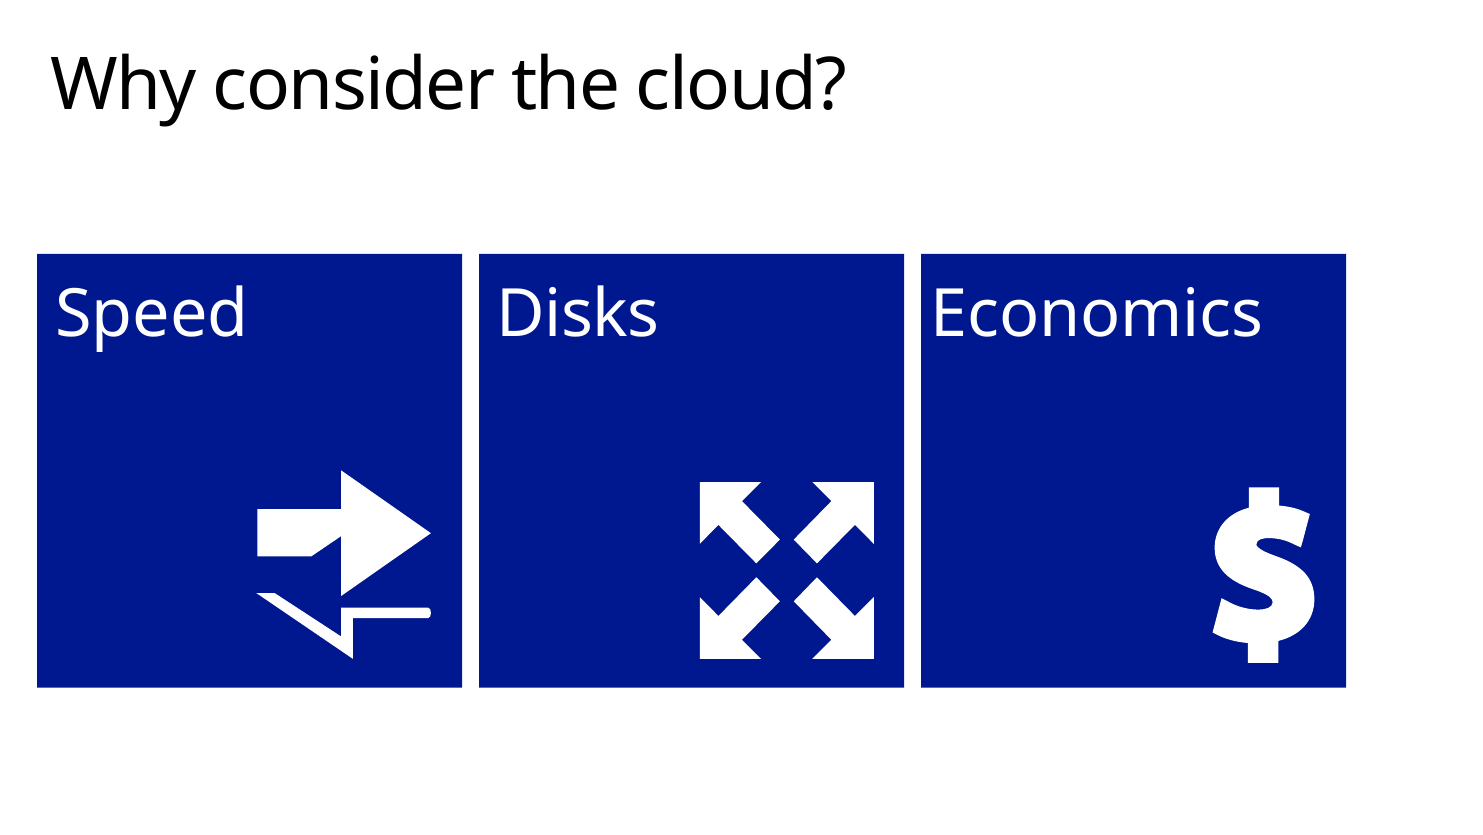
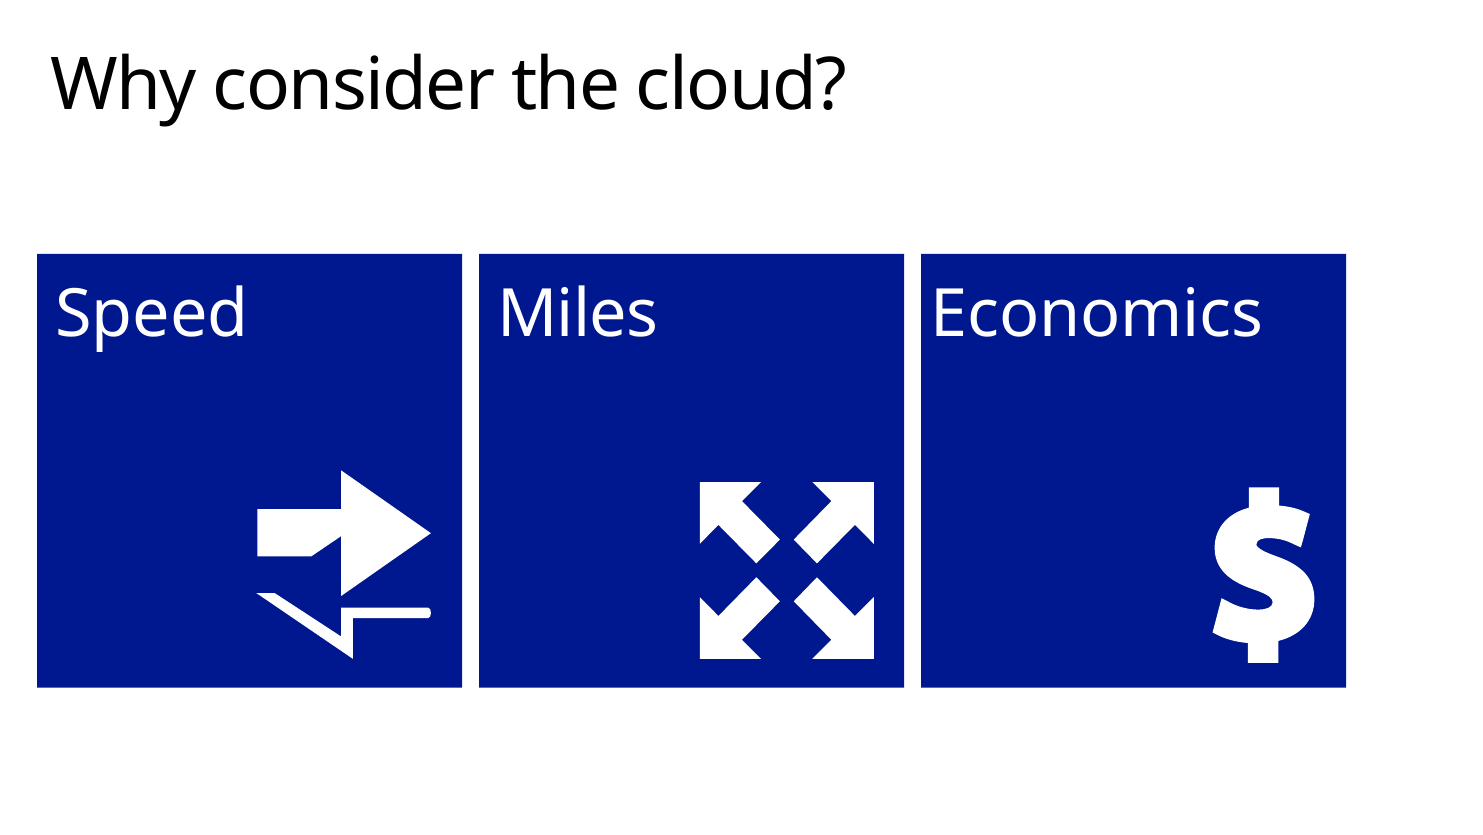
Disks: Disks -> Miles (578, 315)
